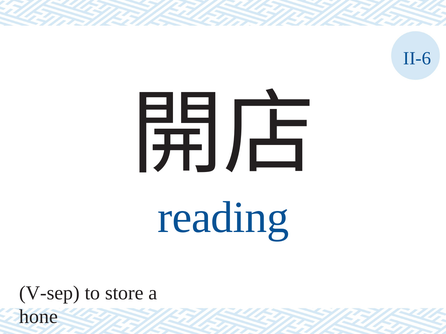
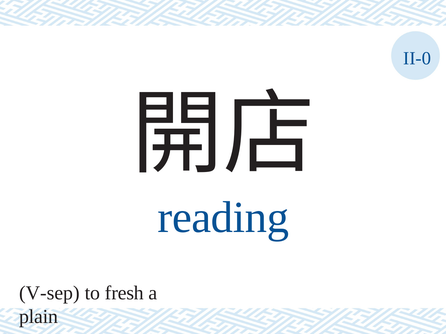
II-6: II-6 -> II-0 (417, 58)
store: store -> fresh (124, 293)
hone: hone -> plain (39, 317)
